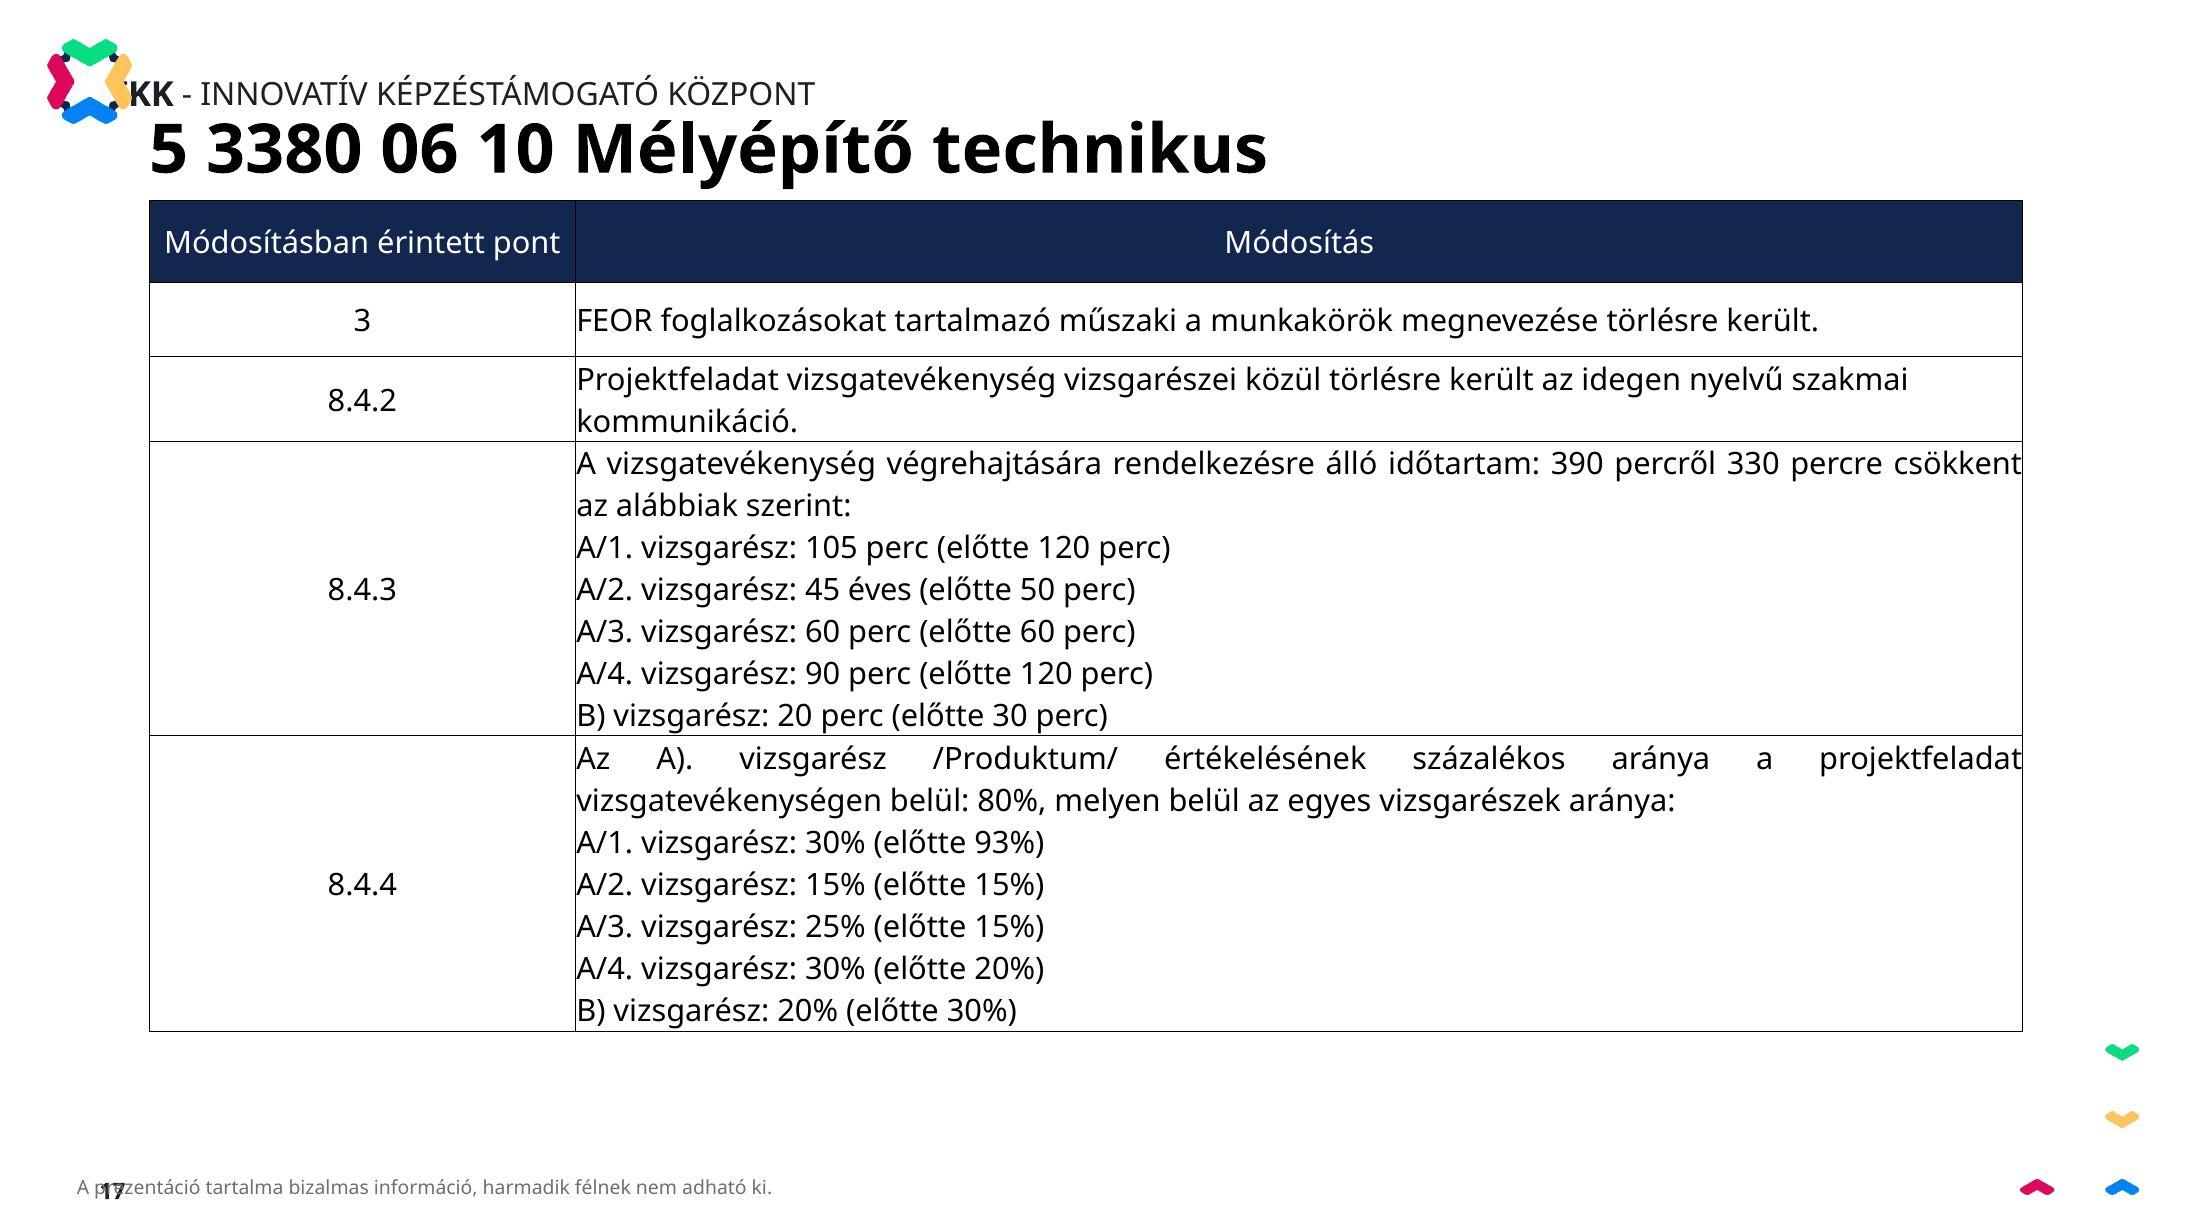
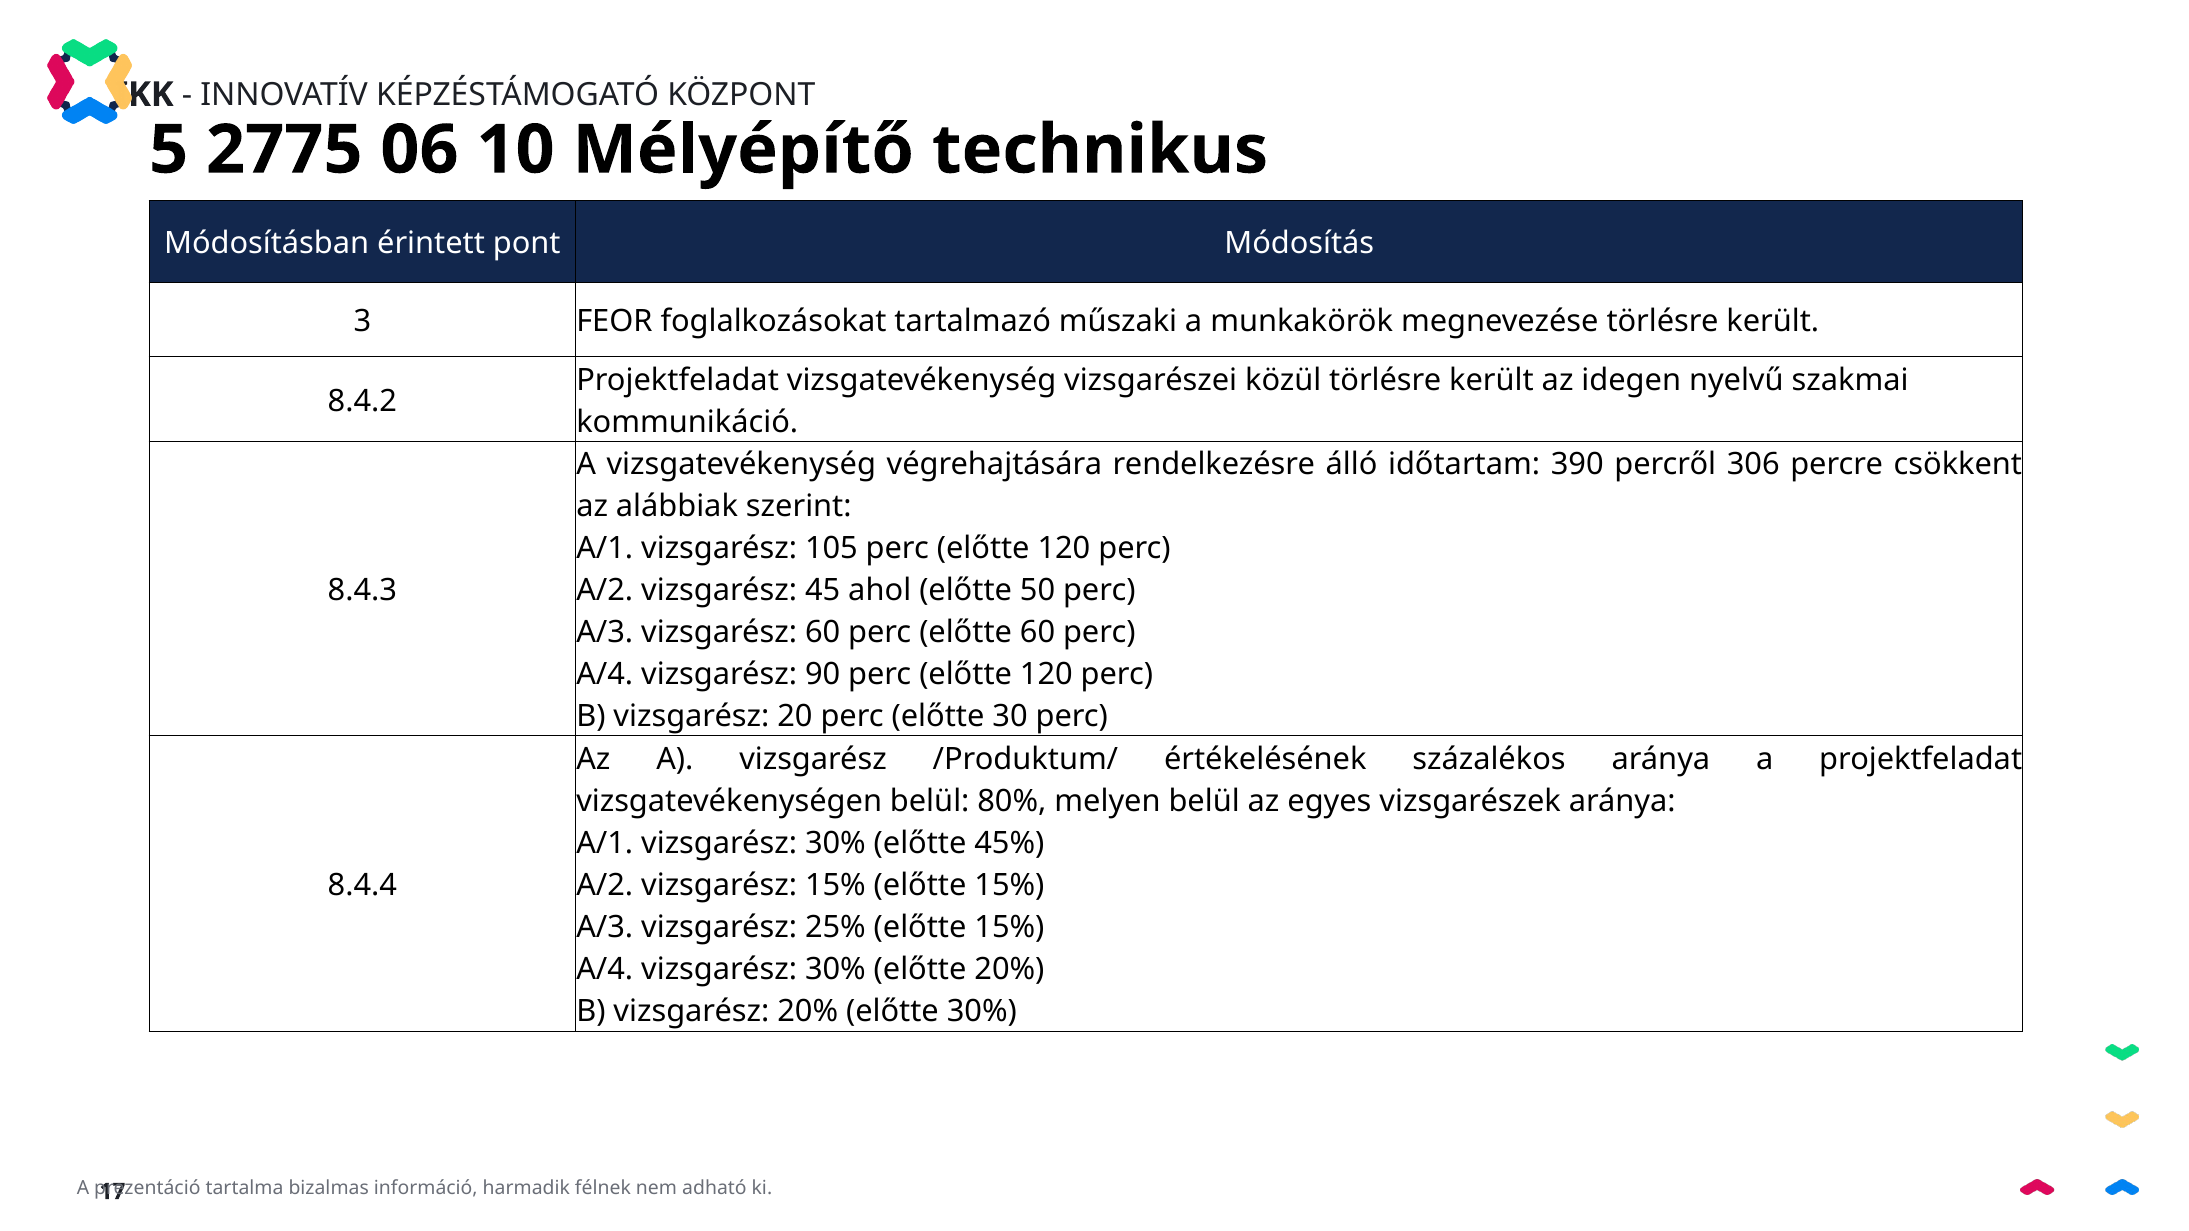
3380: 3380 -> 2775 (284, 150)
330: 330 -> 306 (1753, 465)
éves: éves -> ahol (880, 591)
93%: 93% -> 45% (1009, 844)
